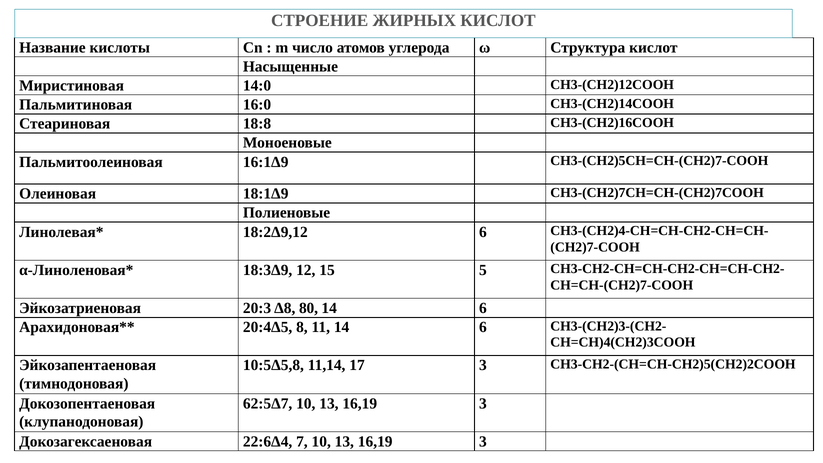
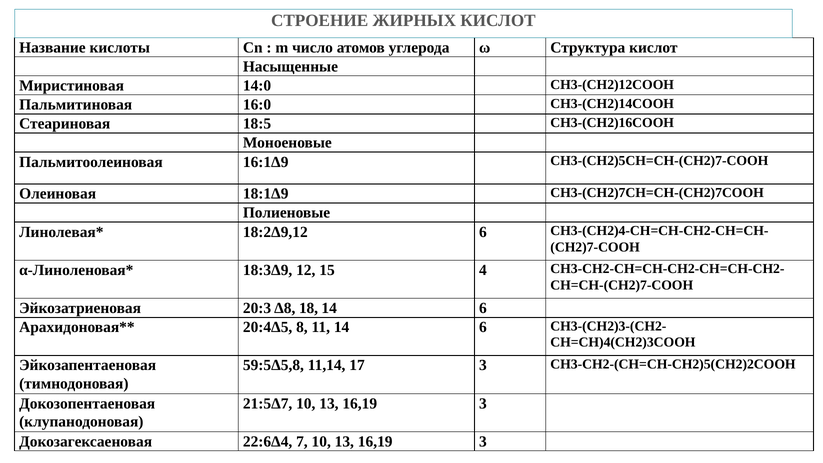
18:8: 18:8 -> 18:5 (257, 124)
5: 5 -> 4 (483, 270)
80: 80 -> 18 (309, 308)
10:5Δ5,8: 10:5Δ5,8 -> 59:5Δ5,8 (273, 365)
62:5Δ7: 62:5Δ7 -> 21:5Δ7 (268, 403)
